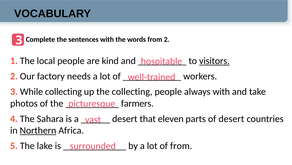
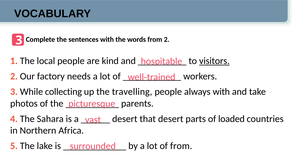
the collecting: collecting -> travelling (132, 91)
farmers: farmers -> parents (137, 103)
that eleven: eleven -> desert (171, 118)
of desert: desert -> loaded (231, 118)
Northern underline: present -> none (38, 130)
